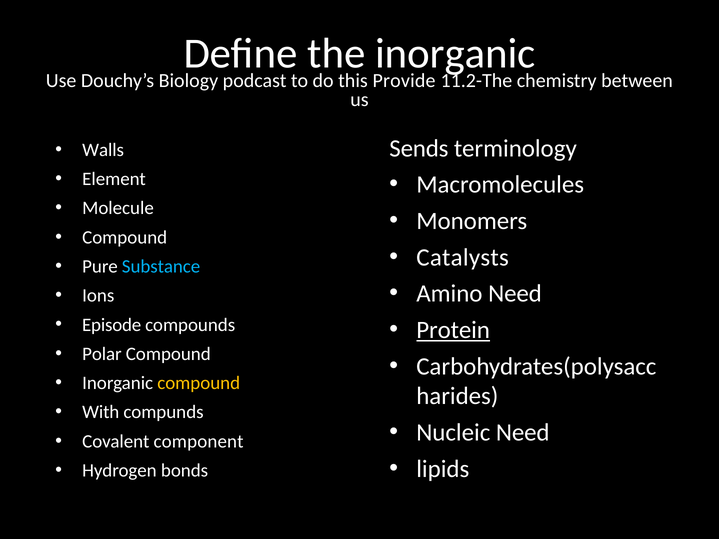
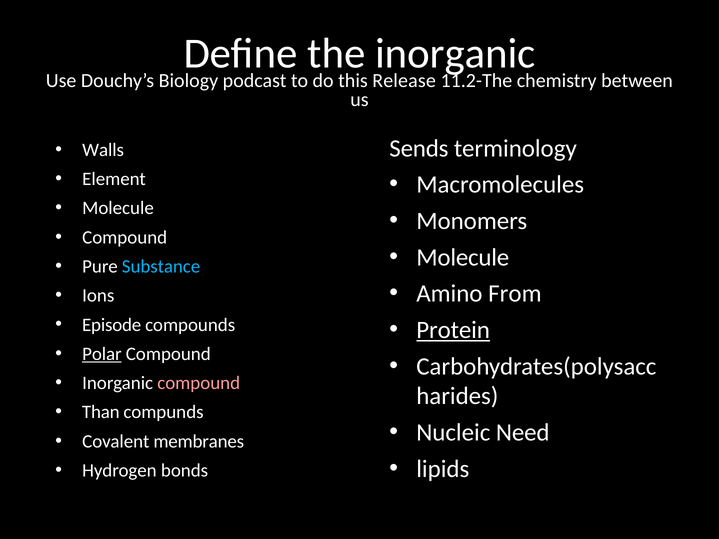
Provide: Provide -> Release (404, 81)
Catalysts: Catalysts -> Molecule (463, 257)
Amino Need: Need -> From (515, 294)
Polar underline: none -> present (102, 354)
compound colour: yellow -> pink (199, 383)
With: With -> Than (101, 412)
component: component -> membranes (199, 442)
